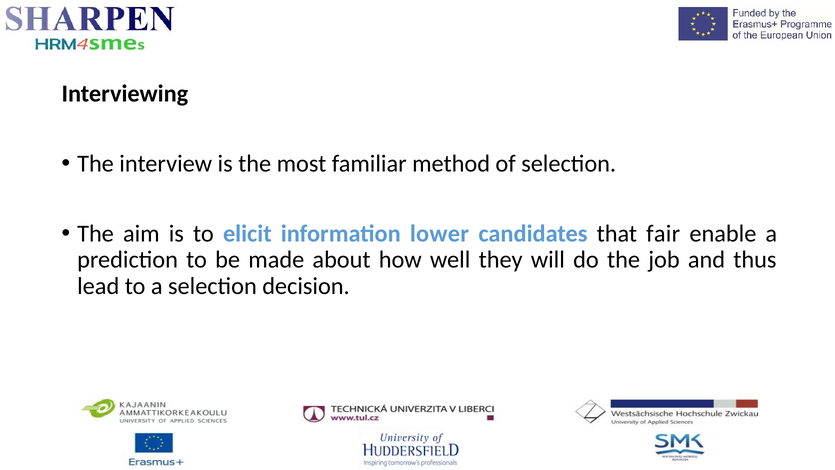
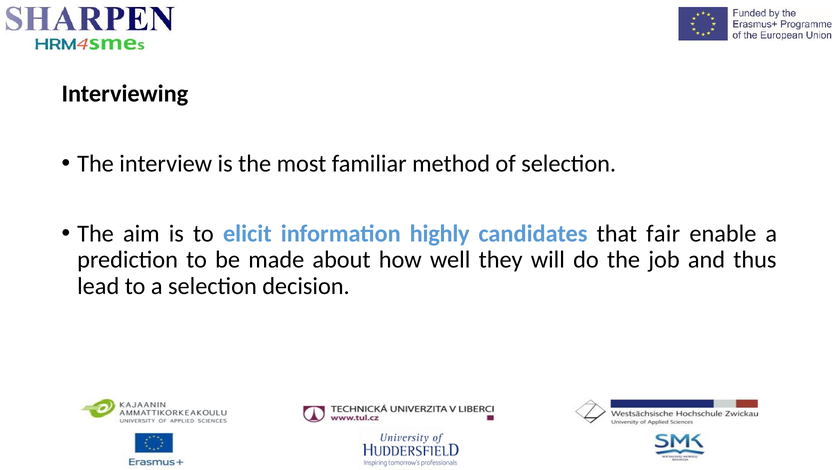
lower: lower -> highly (440, 233)
